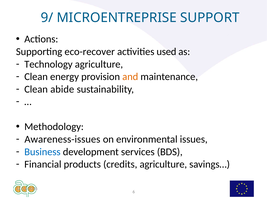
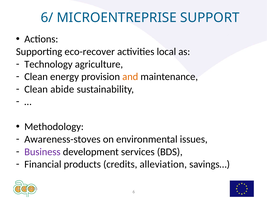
9/: 9/ -> 6/ (47, 18)
used: used -> local (166, 51)
Awareness-issues: Awareness-issues -> Awareness-stoves (62, 139)
Business colour: blue -> purple (42, 151)
credits agriculture: agriculture -> alleviation (163, 164)
